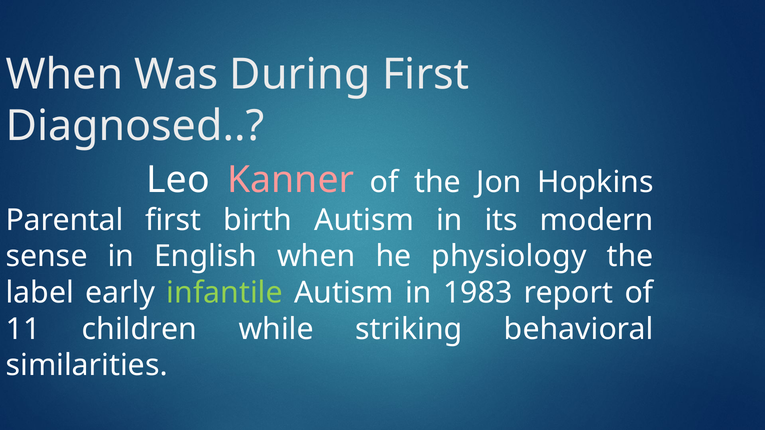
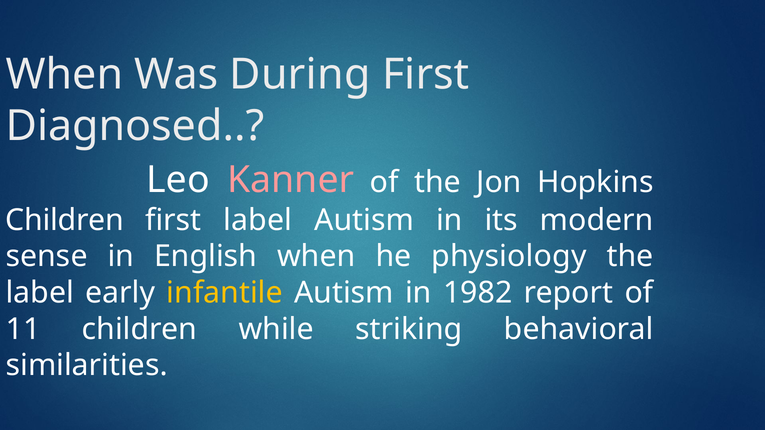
Parental: Parental -> Children (65, 220)
first birth: birth -> label (258, 220)
infantile colour: light green -> yellow (225, 293)
1983: 1983 -> 1982 (478, 293)
